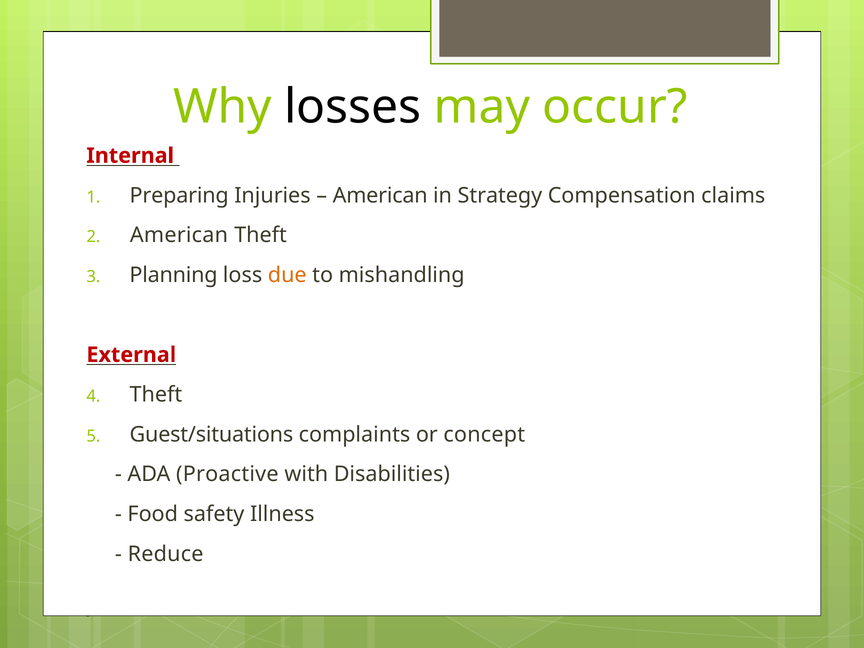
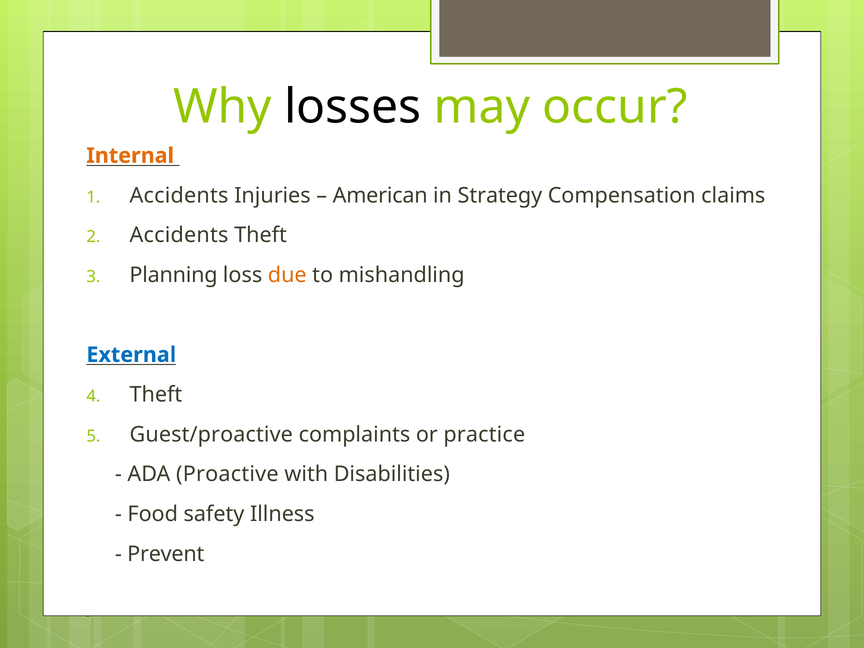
Internal colour: red -> orange (130, 156)
Preparing: Preparing -> Accidents (179, 196)
American: American -> Accidents (179, 235)
External colour: red -> blue (131, 355)
Guest/situations: Guest/situations -> Guest/proactive (211, 434)
concept: concept -> practice (484, 434)
Reduce: Reduce -> Prevent (166, 554)
